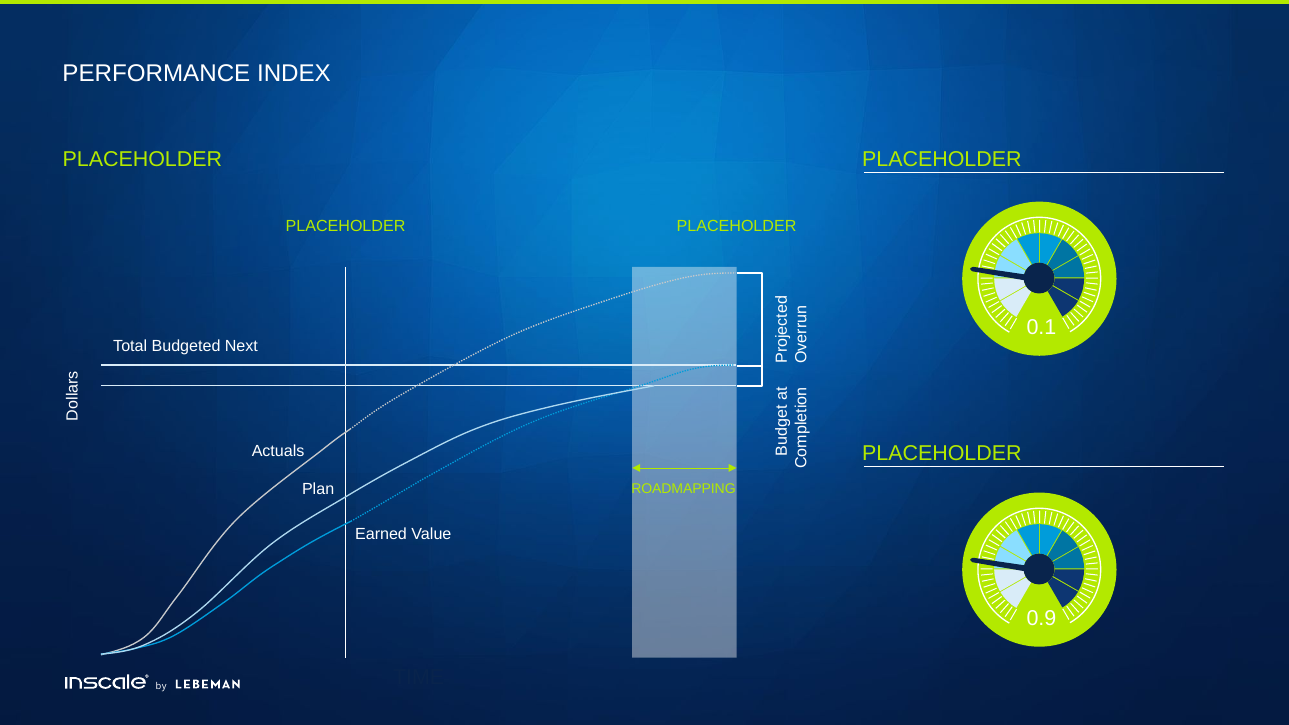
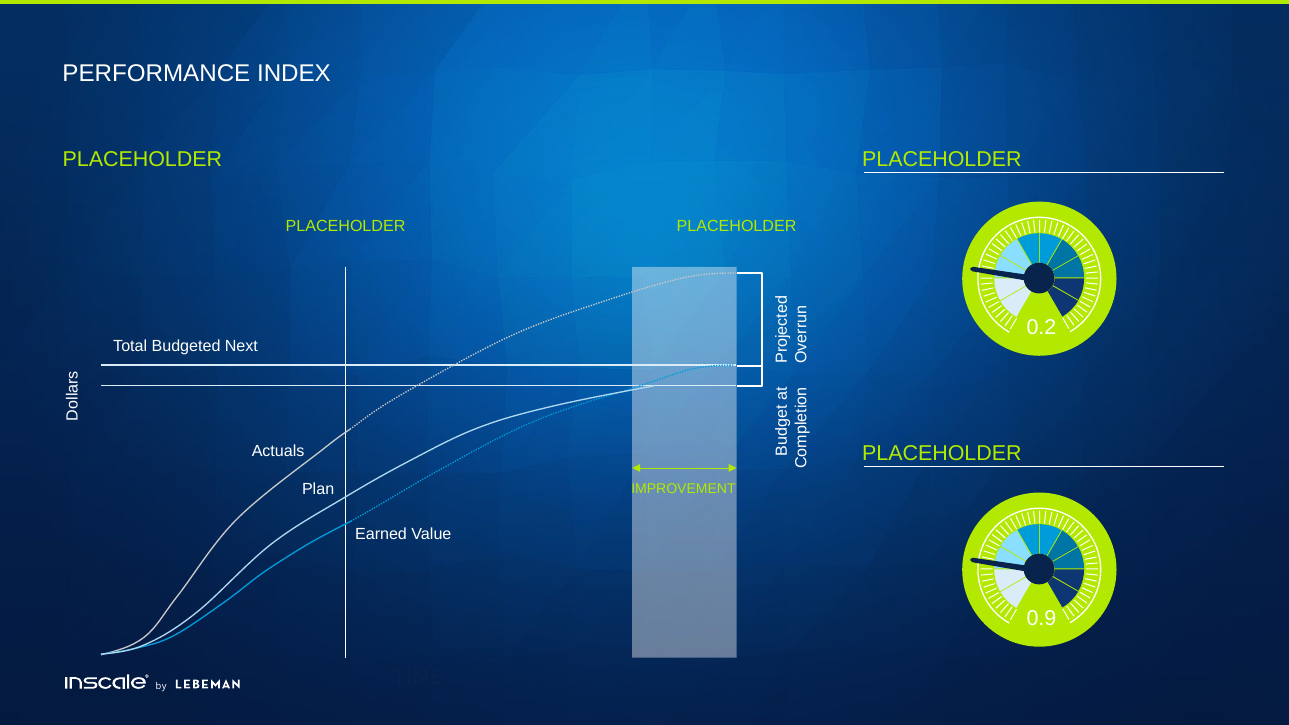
0.1: 0.1 -> 0.2 (1041, 328)
ROADMAPPING: ROADMAPPING -> IMPROVEMENT (683, 489)
